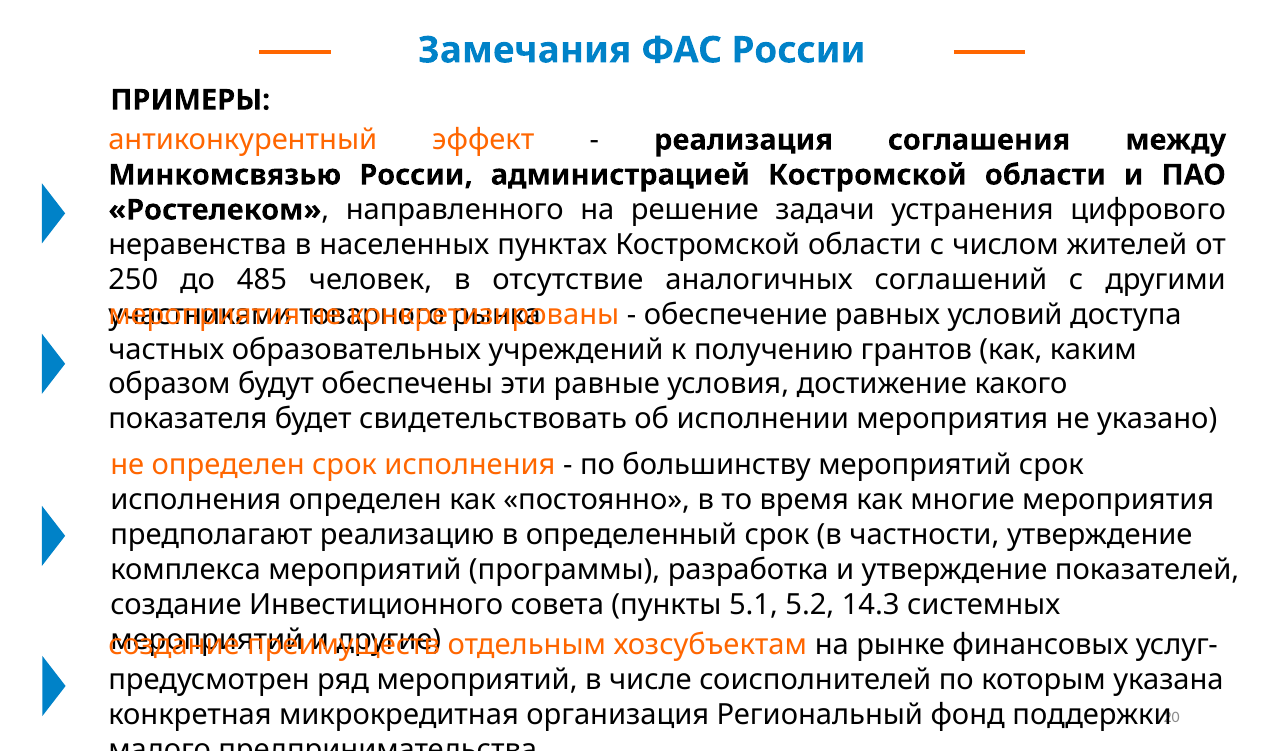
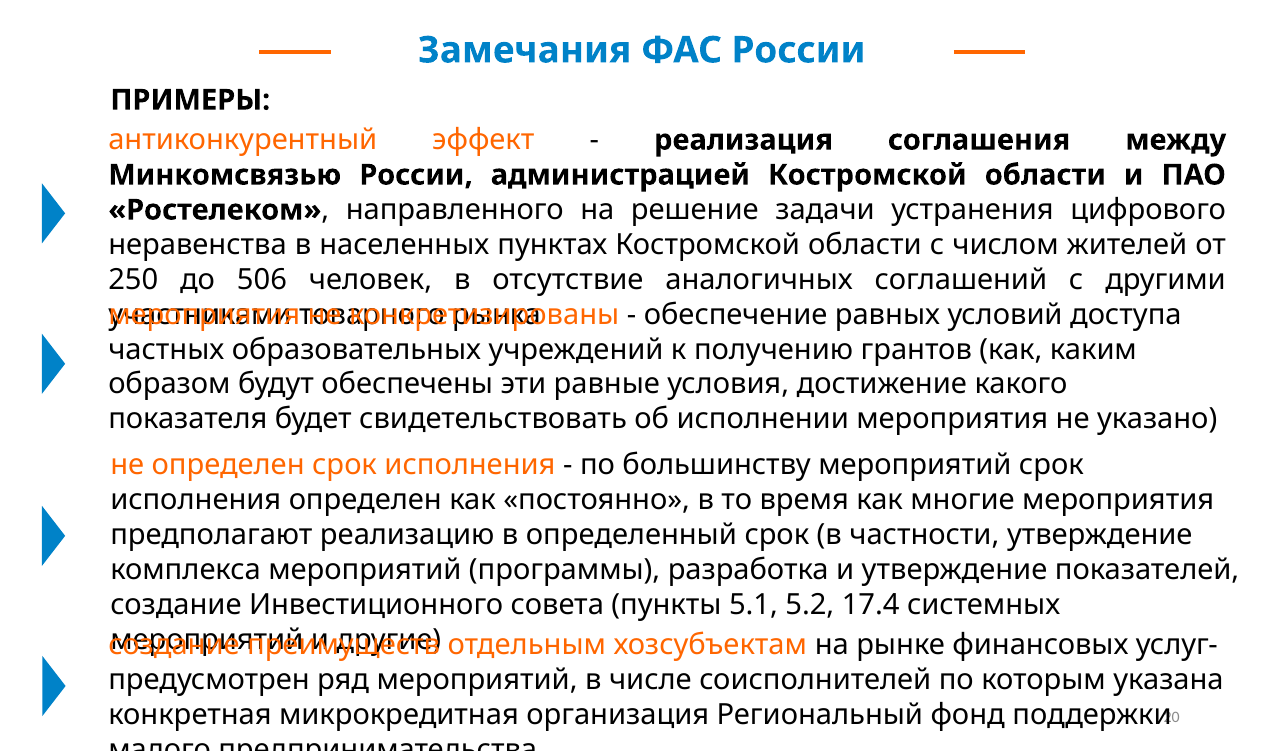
485: 485 -> 506 (262, 280)
14.3: 14.3 -> 17.4 (871, 605)
